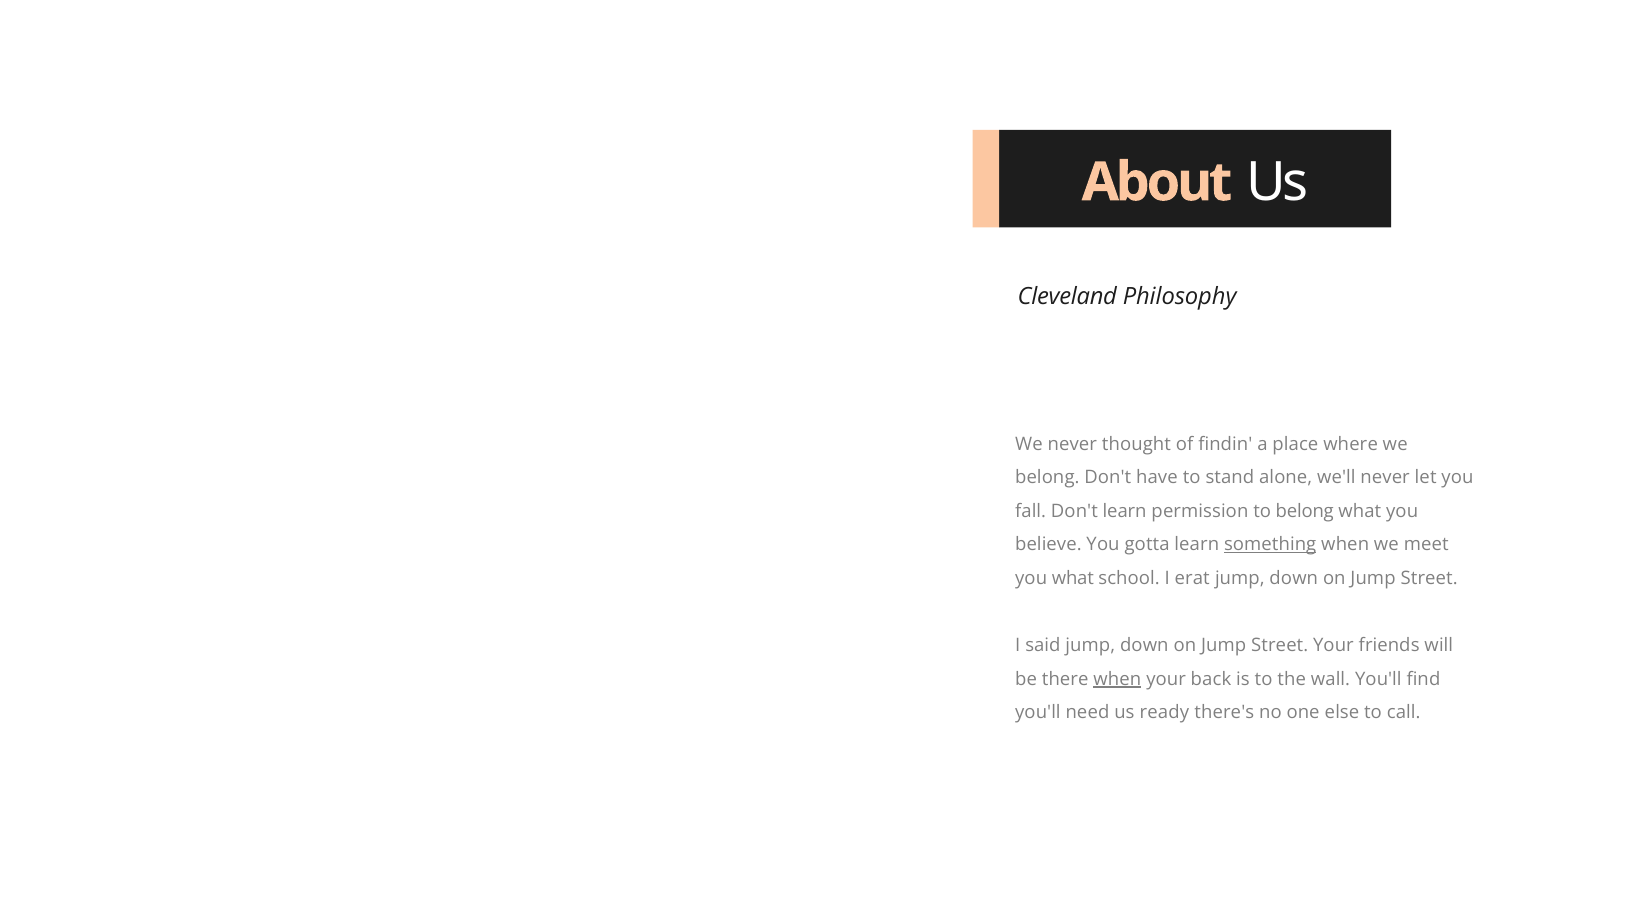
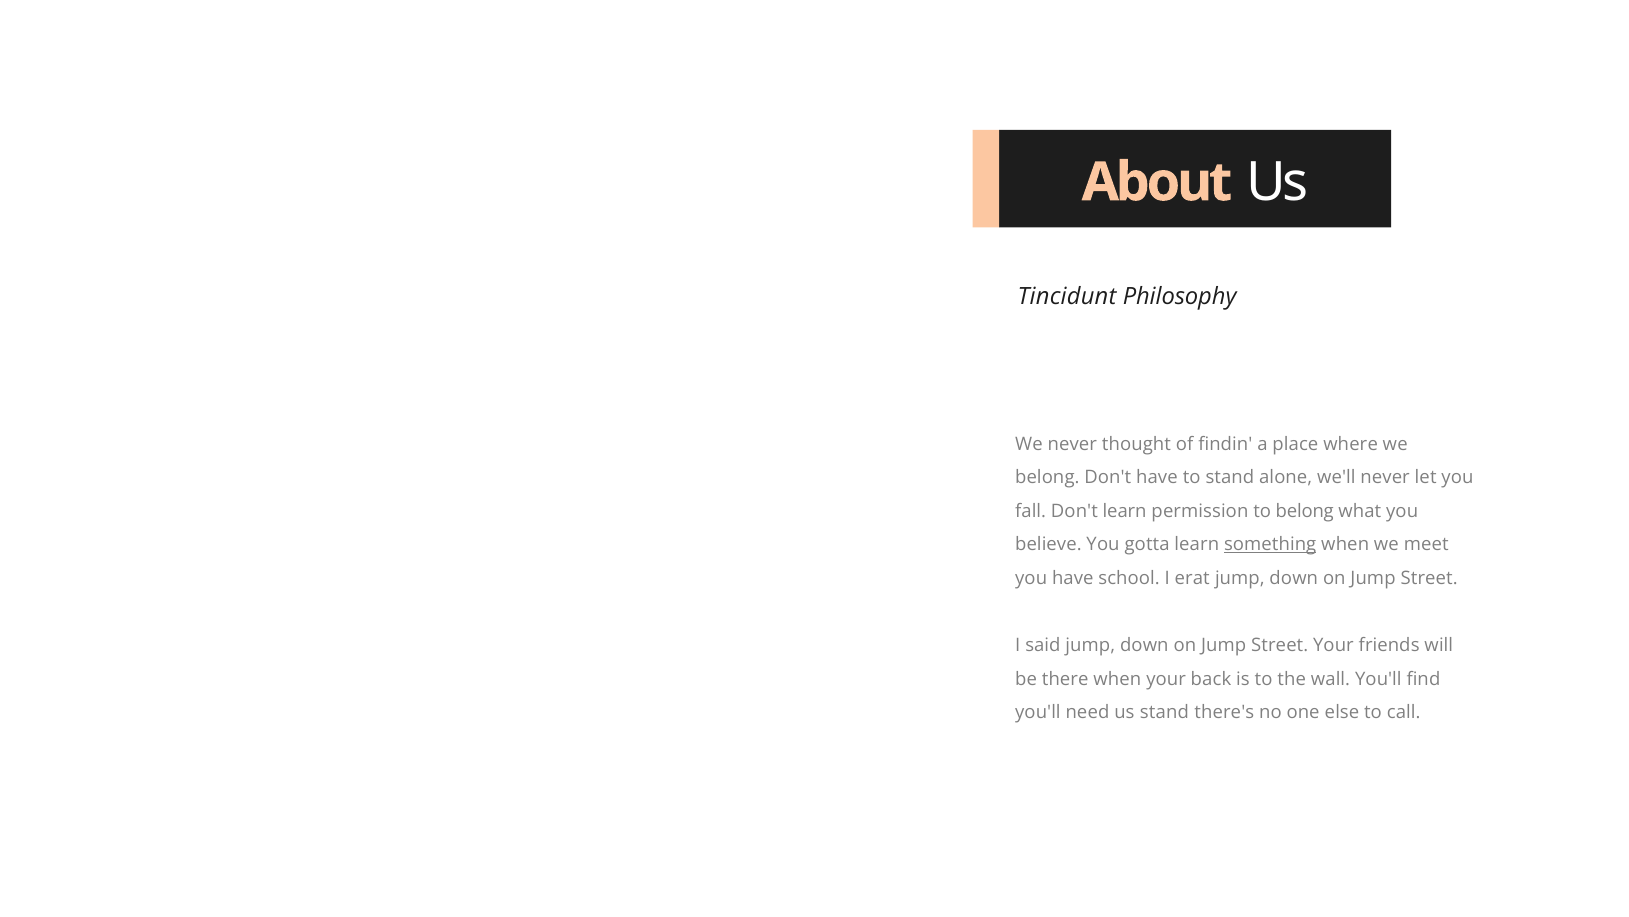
Cleveland: Cleveland -> Tincidunt (1067, 297)
you what: what -> have (1073, 578)
when underline: present -> none (1117, 679)
us ready: ready -> stand (1164, 712)
